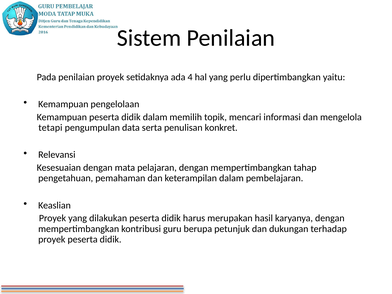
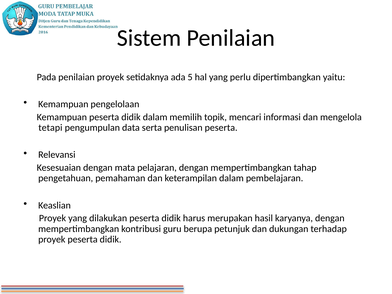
4: 4 -> 5 (190, 77)
penulisan konkret: konkret -> peserta (221, 128)
